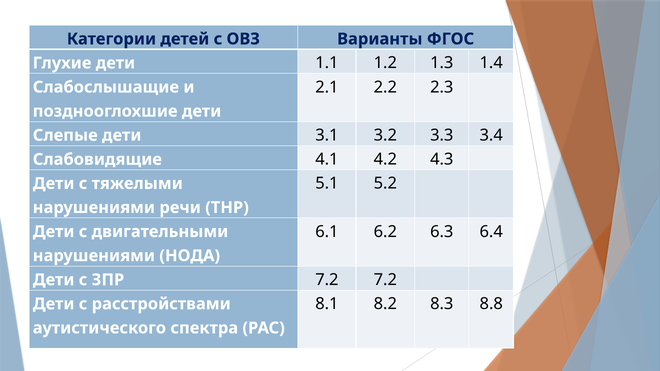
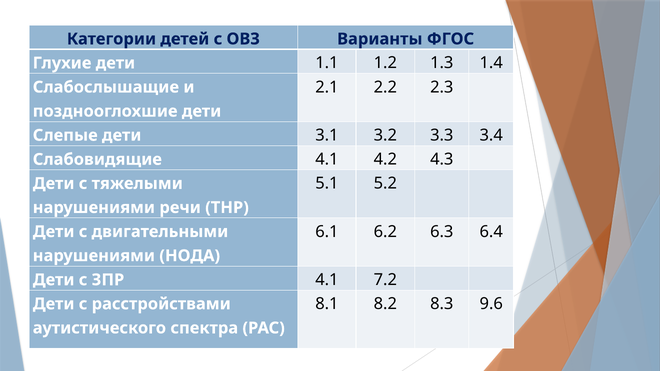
7.2: 7.2 -> 4.1 (327, 280)
8.8: 8.8 -> 9.6 (491, 304)
